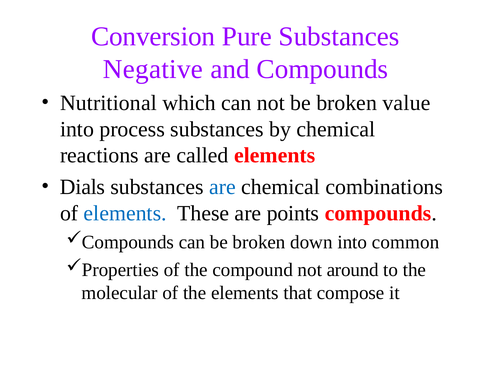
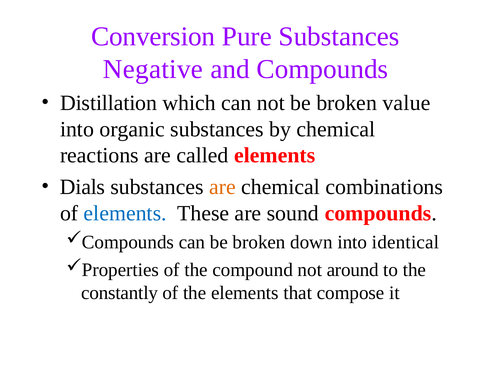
Nutritional: Nutritional -> Distillation (109, 103)
process: process -> organic (132, 129)
are colour: blue -> orange (222, 187)
points: points -> sound (293, 213)
common: common -> identical (406, 242)
molecular: molecular -> constantly (120, 293)
